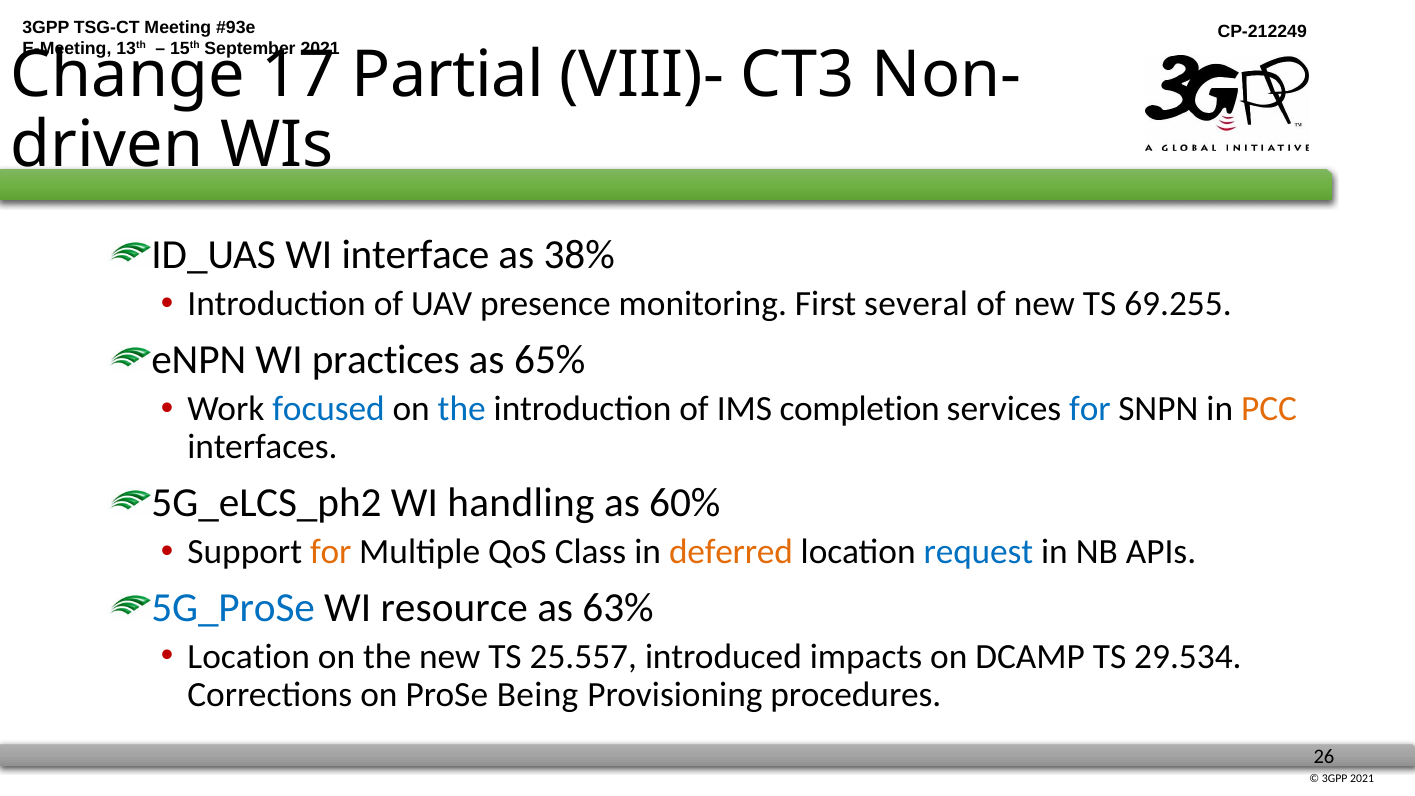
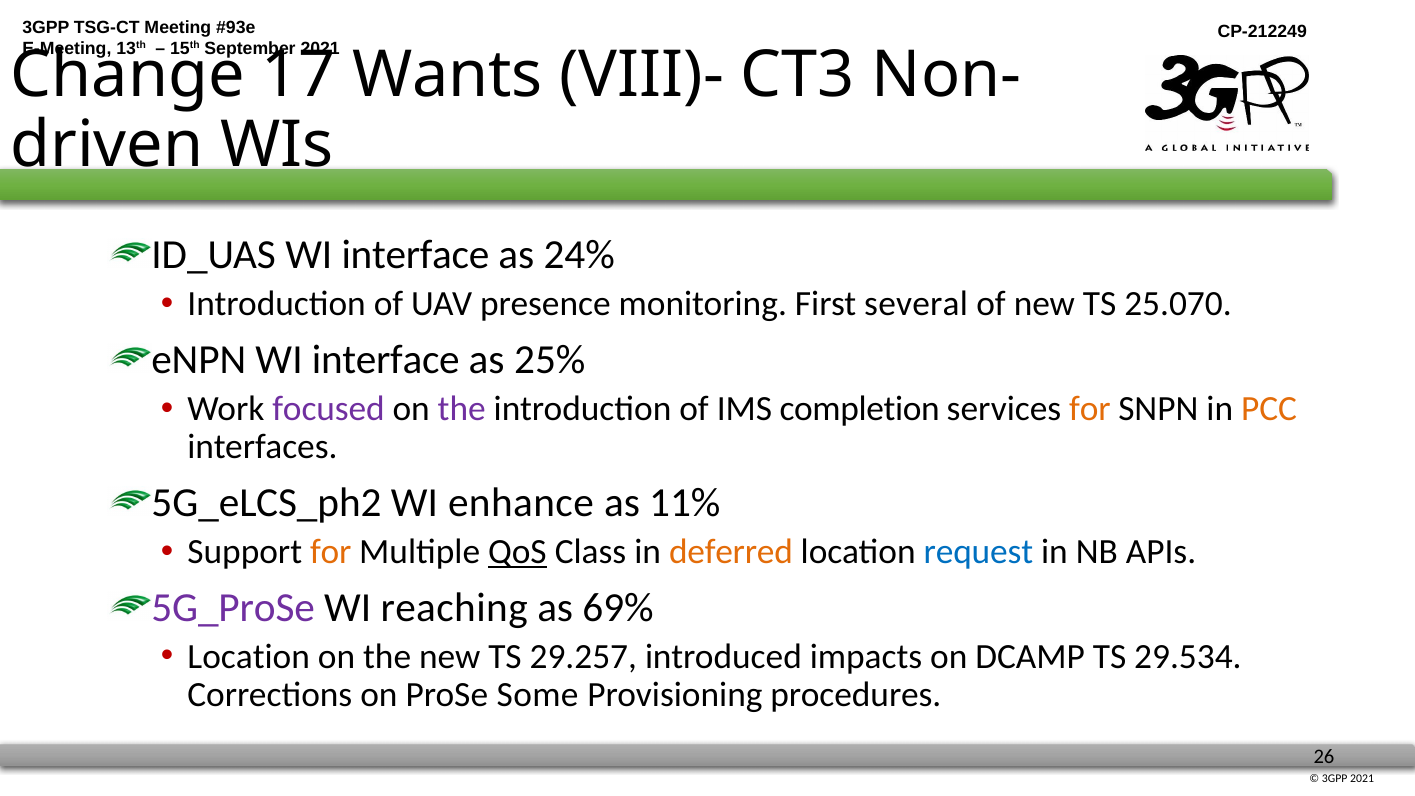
Partial: Partial -> Wants (448, 75)
38%: 38% -> 24% (579, 255)
69.255: 69.255 -> 25.070 (1178, 304)
eNPN WI practices: practices -> interface (386, 360)
65%: 65% -> 25% (550, 360)
focused colour: blue -> purple (328, 409)
the colour: blue -> purple (462, 409)
for colour: blue -> orange (1090, 409)
handling: handling -> enhance (521, 503)
60%: 60% -> 11% (685, 503)
QoS underline: none -> present (517, 552)
5G_ProSe colour: blue -> purple (233, 608)
resource: resource -> reaching (454, 608)
63%: 63% -> 69% (618, 608)
25.557: 25.557 -> 29.257 (583, 657)
Being: Being -> Some (538, 695)
